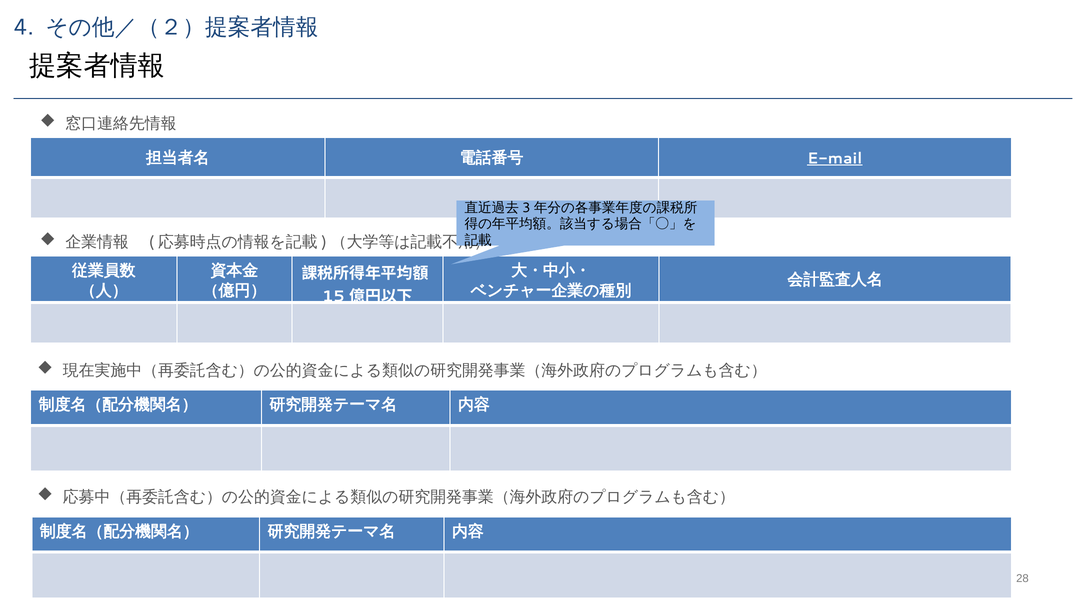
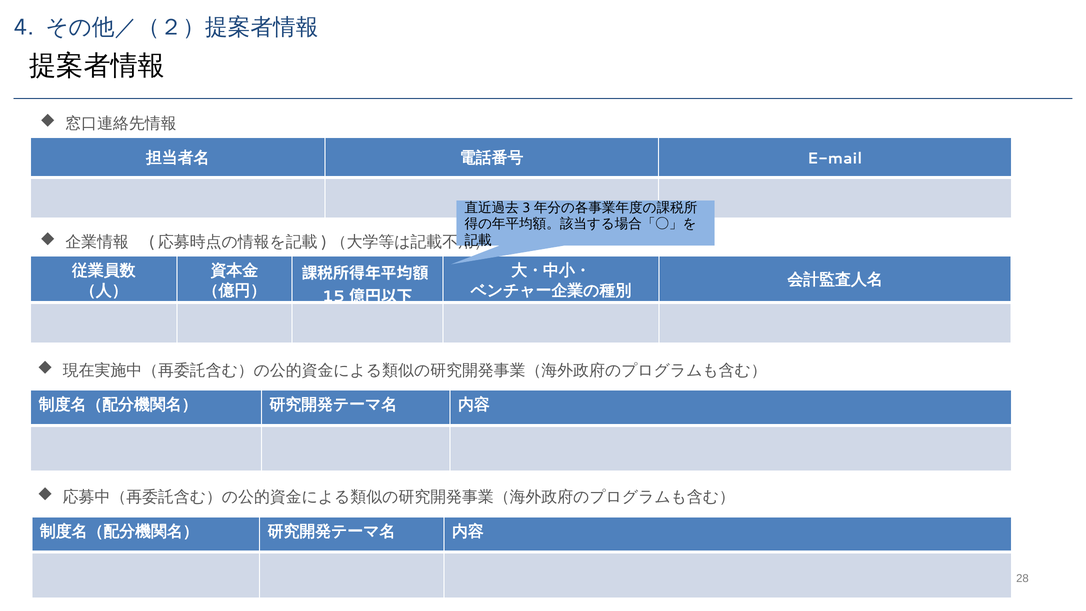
E-mail underline: present -> none (835, 158)
